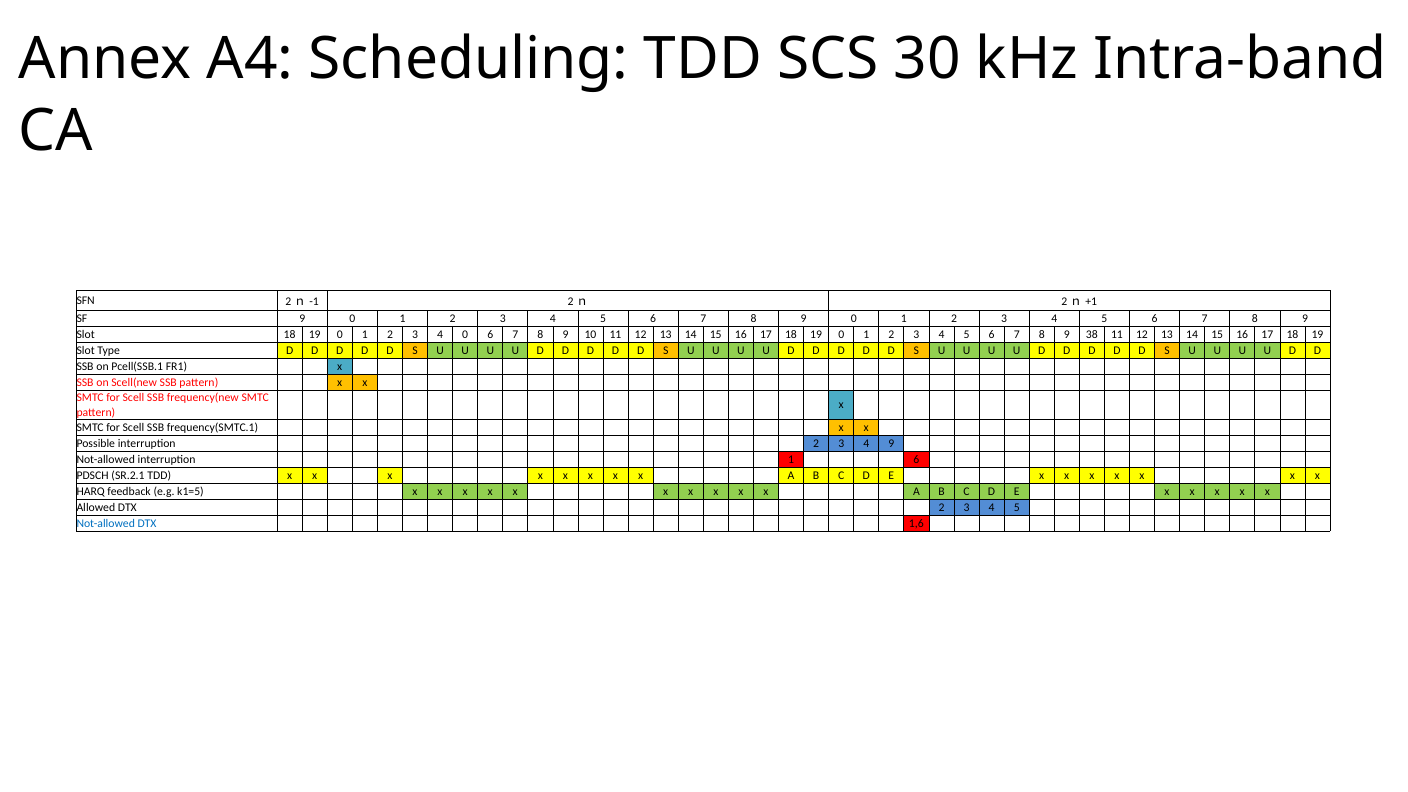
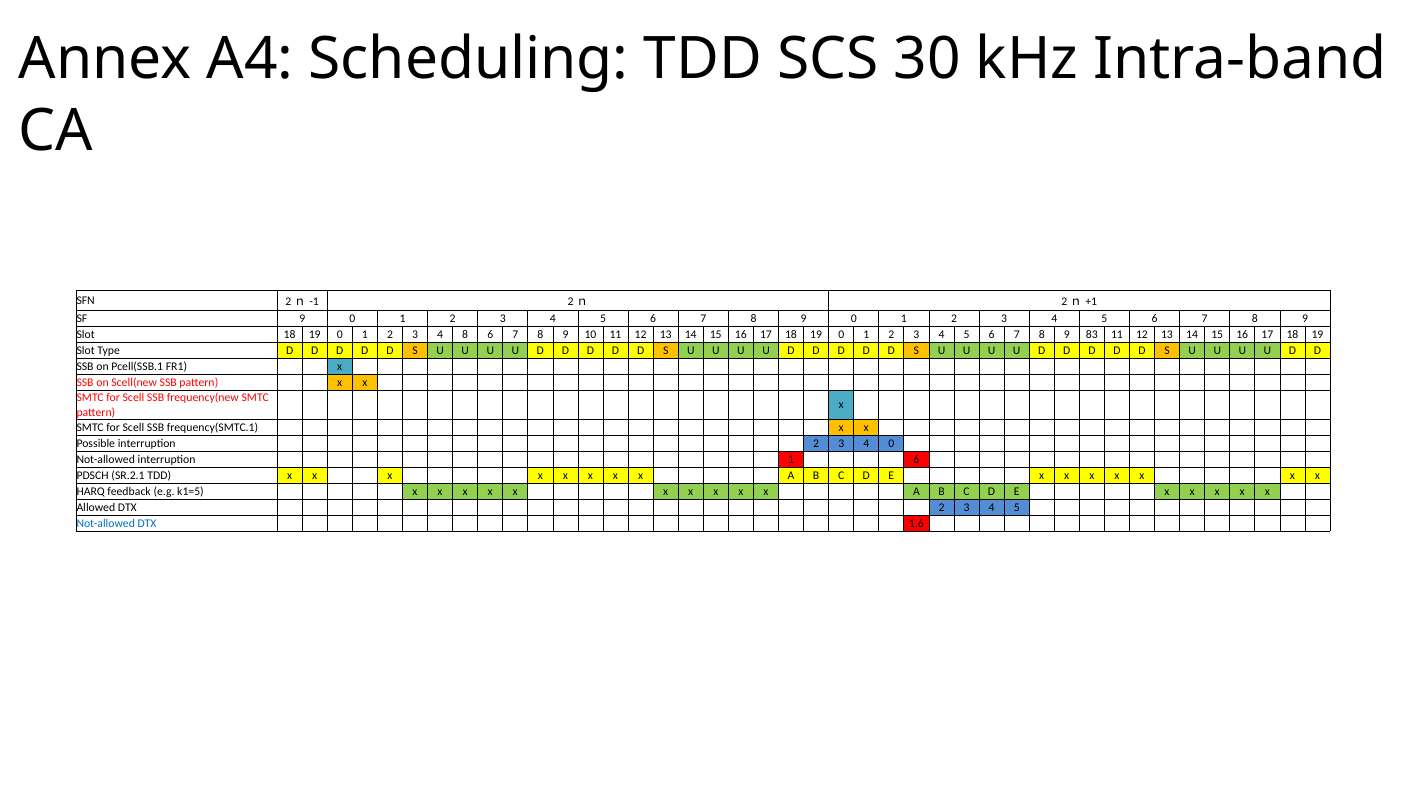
4 0: 0 -> 8 (465, 335)
38: 38 -> 83 (1092, 335)
4 9: 9 -> 0 (891, 443)
